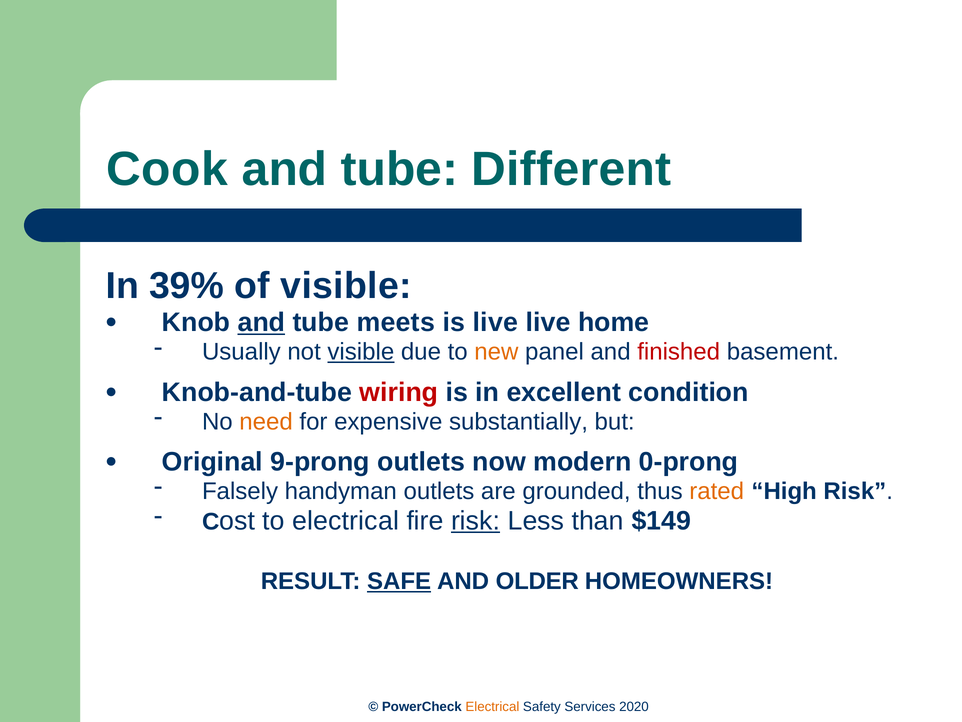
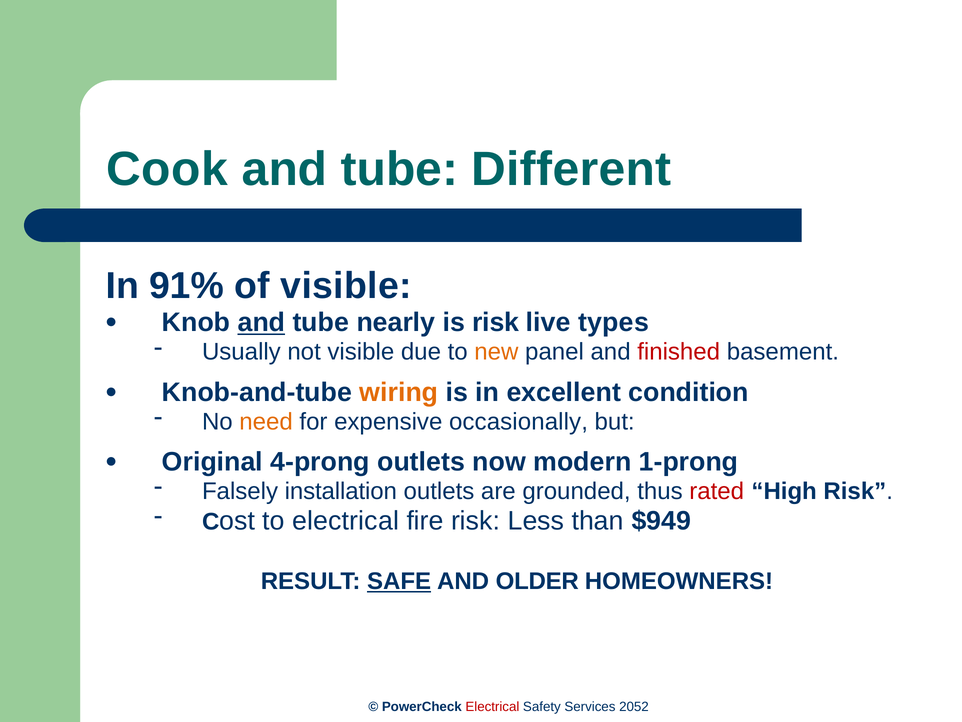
39%: 39% -> 91% (187, 286)
meets: meets -> nearly (396, 322)
is live: live -> risk (496, 322)
home: home -> types (614, 322)
visible underline: present -> none (361, 352)
wiring colour: red -> orange (399, 392)
substantially: substantially -> occasionally (518, 421)
9-prong: 9-prong -> 4-prong (320, 462)
0-prong: 0-prong -> 1-prong (689, 462)
handyman: handyman -> installation (341, 491)
rated colour: orange -> red (717, 491)
risk underline: present -> none (476, 521)
$149: $149 -> $949 (661, 521)
Electrical colour: orange -> red (492, 707)
2020: 2020 -> 2052 (634, 707)
